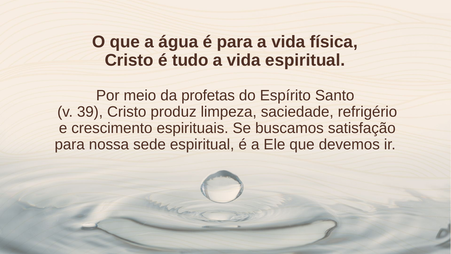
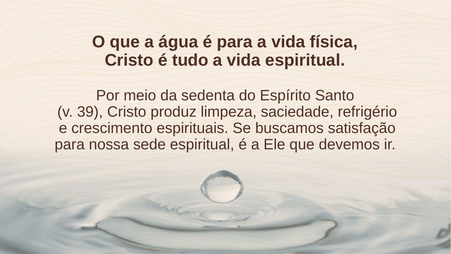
profetas: profetas -> sedenta (208, 96)
